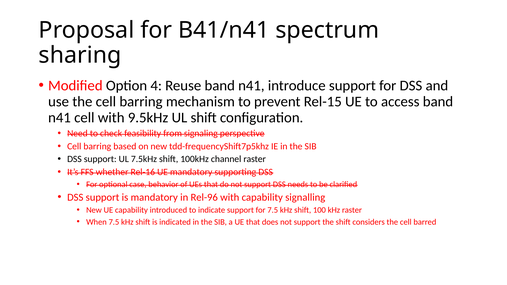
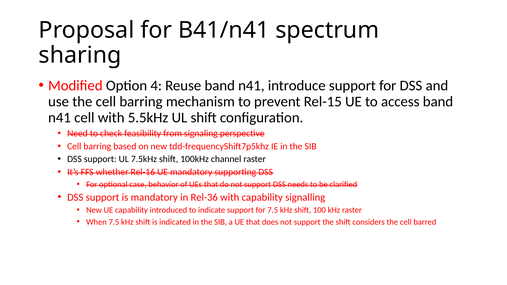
9.5kHz: 9.5kHz -> 5.5kHz (148, 118)
Rel-96: Rel-96 -> Rel-36 (204, 197)
